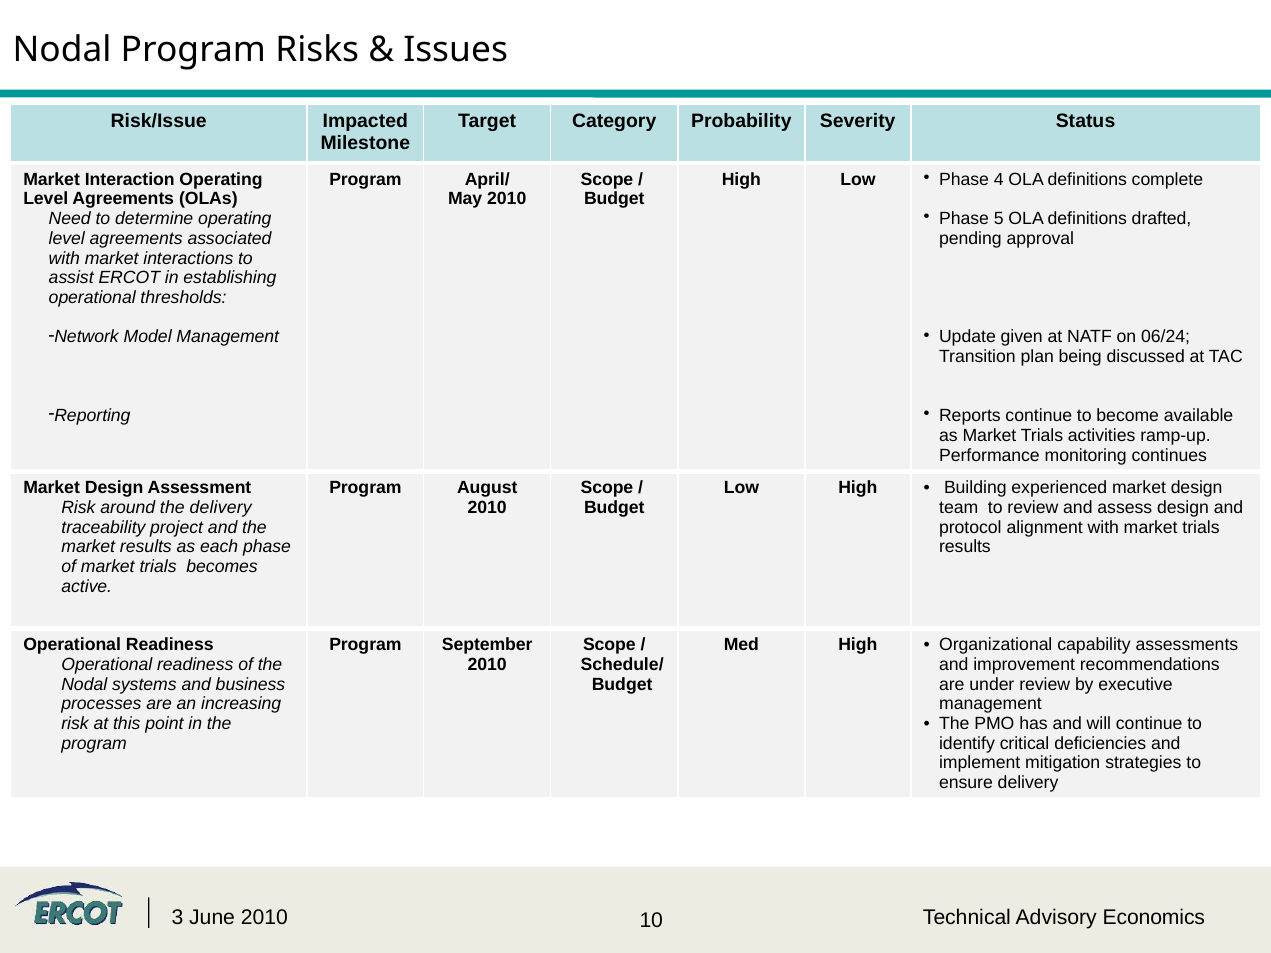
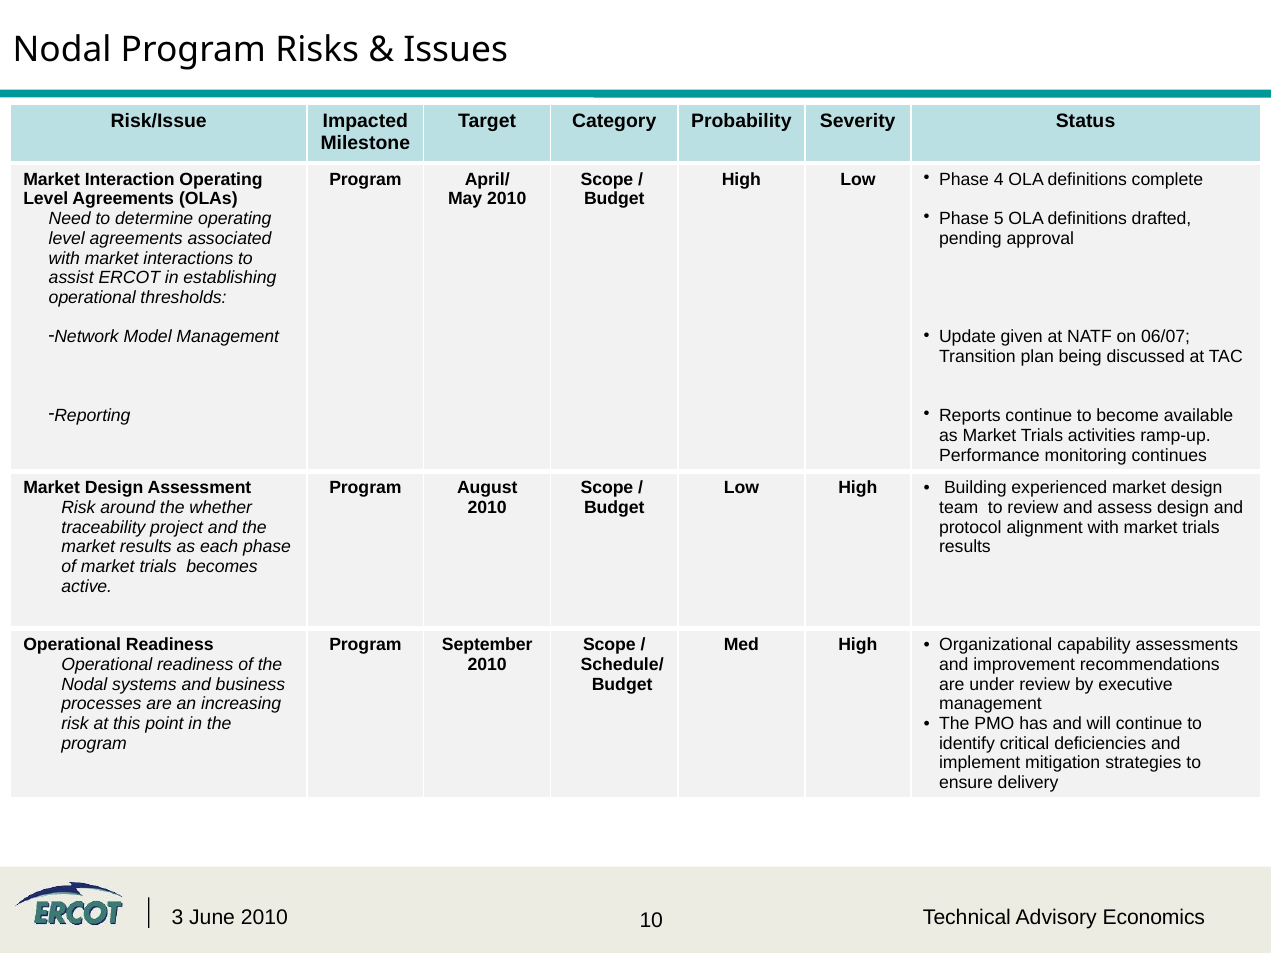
06/24: 06/24 -> 06/07 (1166, 337)
the delivery: delivery -> whether (221, 508)
